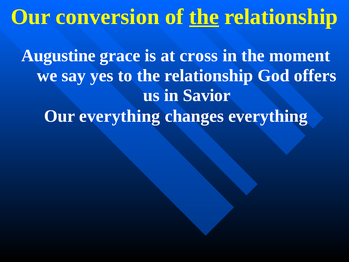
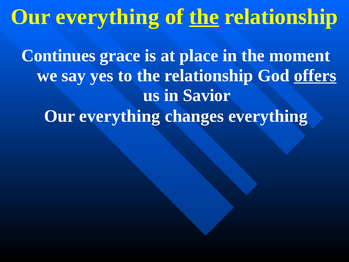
conversion: conversion -> everything (107, 17)
Augustine: Augustine -> Continues (59, 56)
cross: cross -> place (199, 56)
offers underline: none -> present (315, 75)
